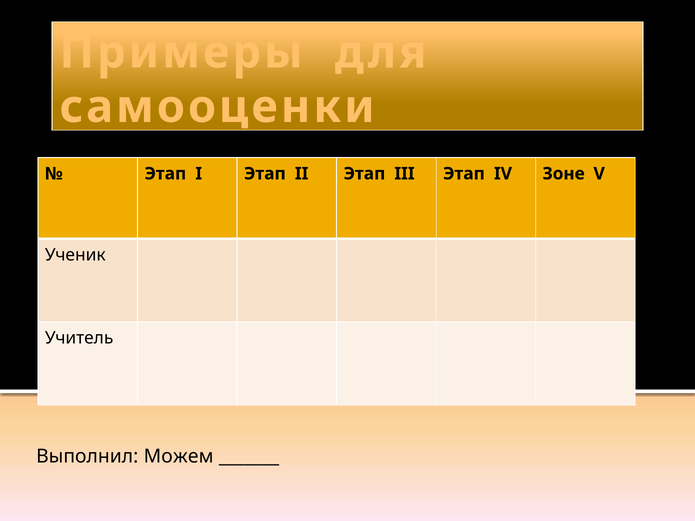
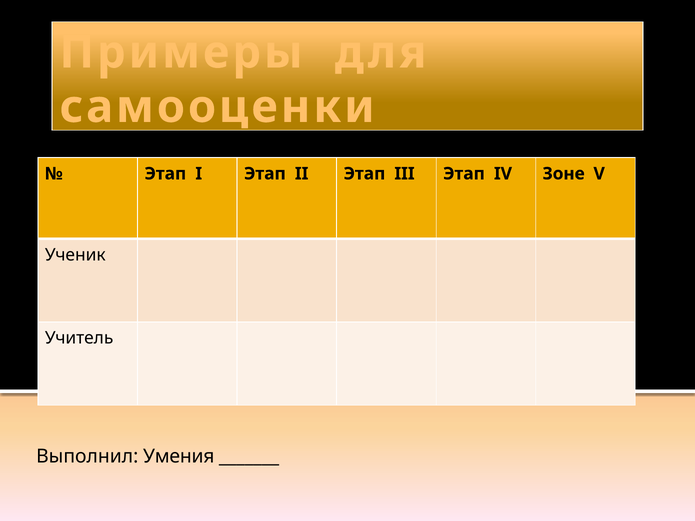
Можем: Можем -> Умения (179, 457)
